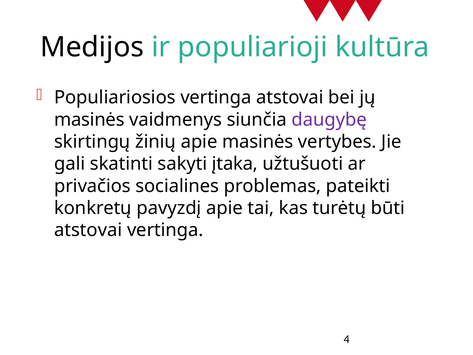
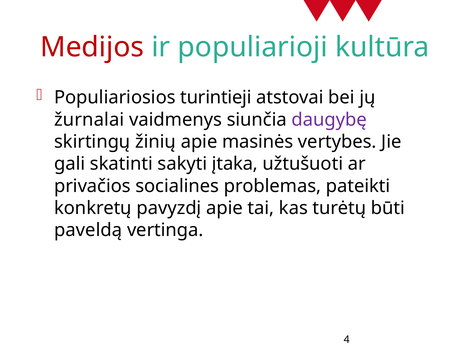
Medijos colour: black -> red (92, 47)
Populiariosios vertinga: vertinga -> turintieji (216, 97)
masinės: masinės -> žurnalai (89, 120)
atstovai: atstovai -> paveldą (88, 230)
